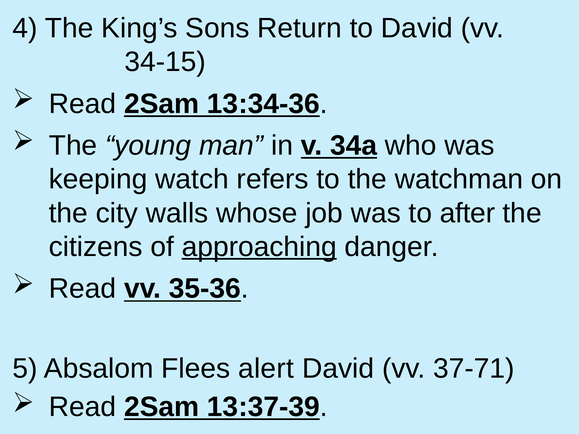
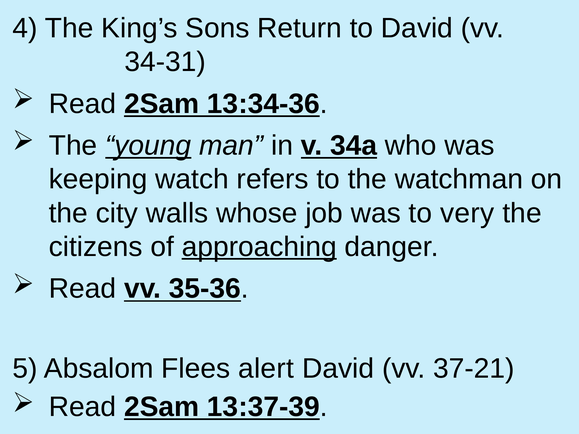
34-15: 34-15 -> 34-31 (165, 62)
young underline: none -> present (148, 146)
after: after -> very (467, 213)
37-71: 37-71 -> 37-21 (474, 369)
